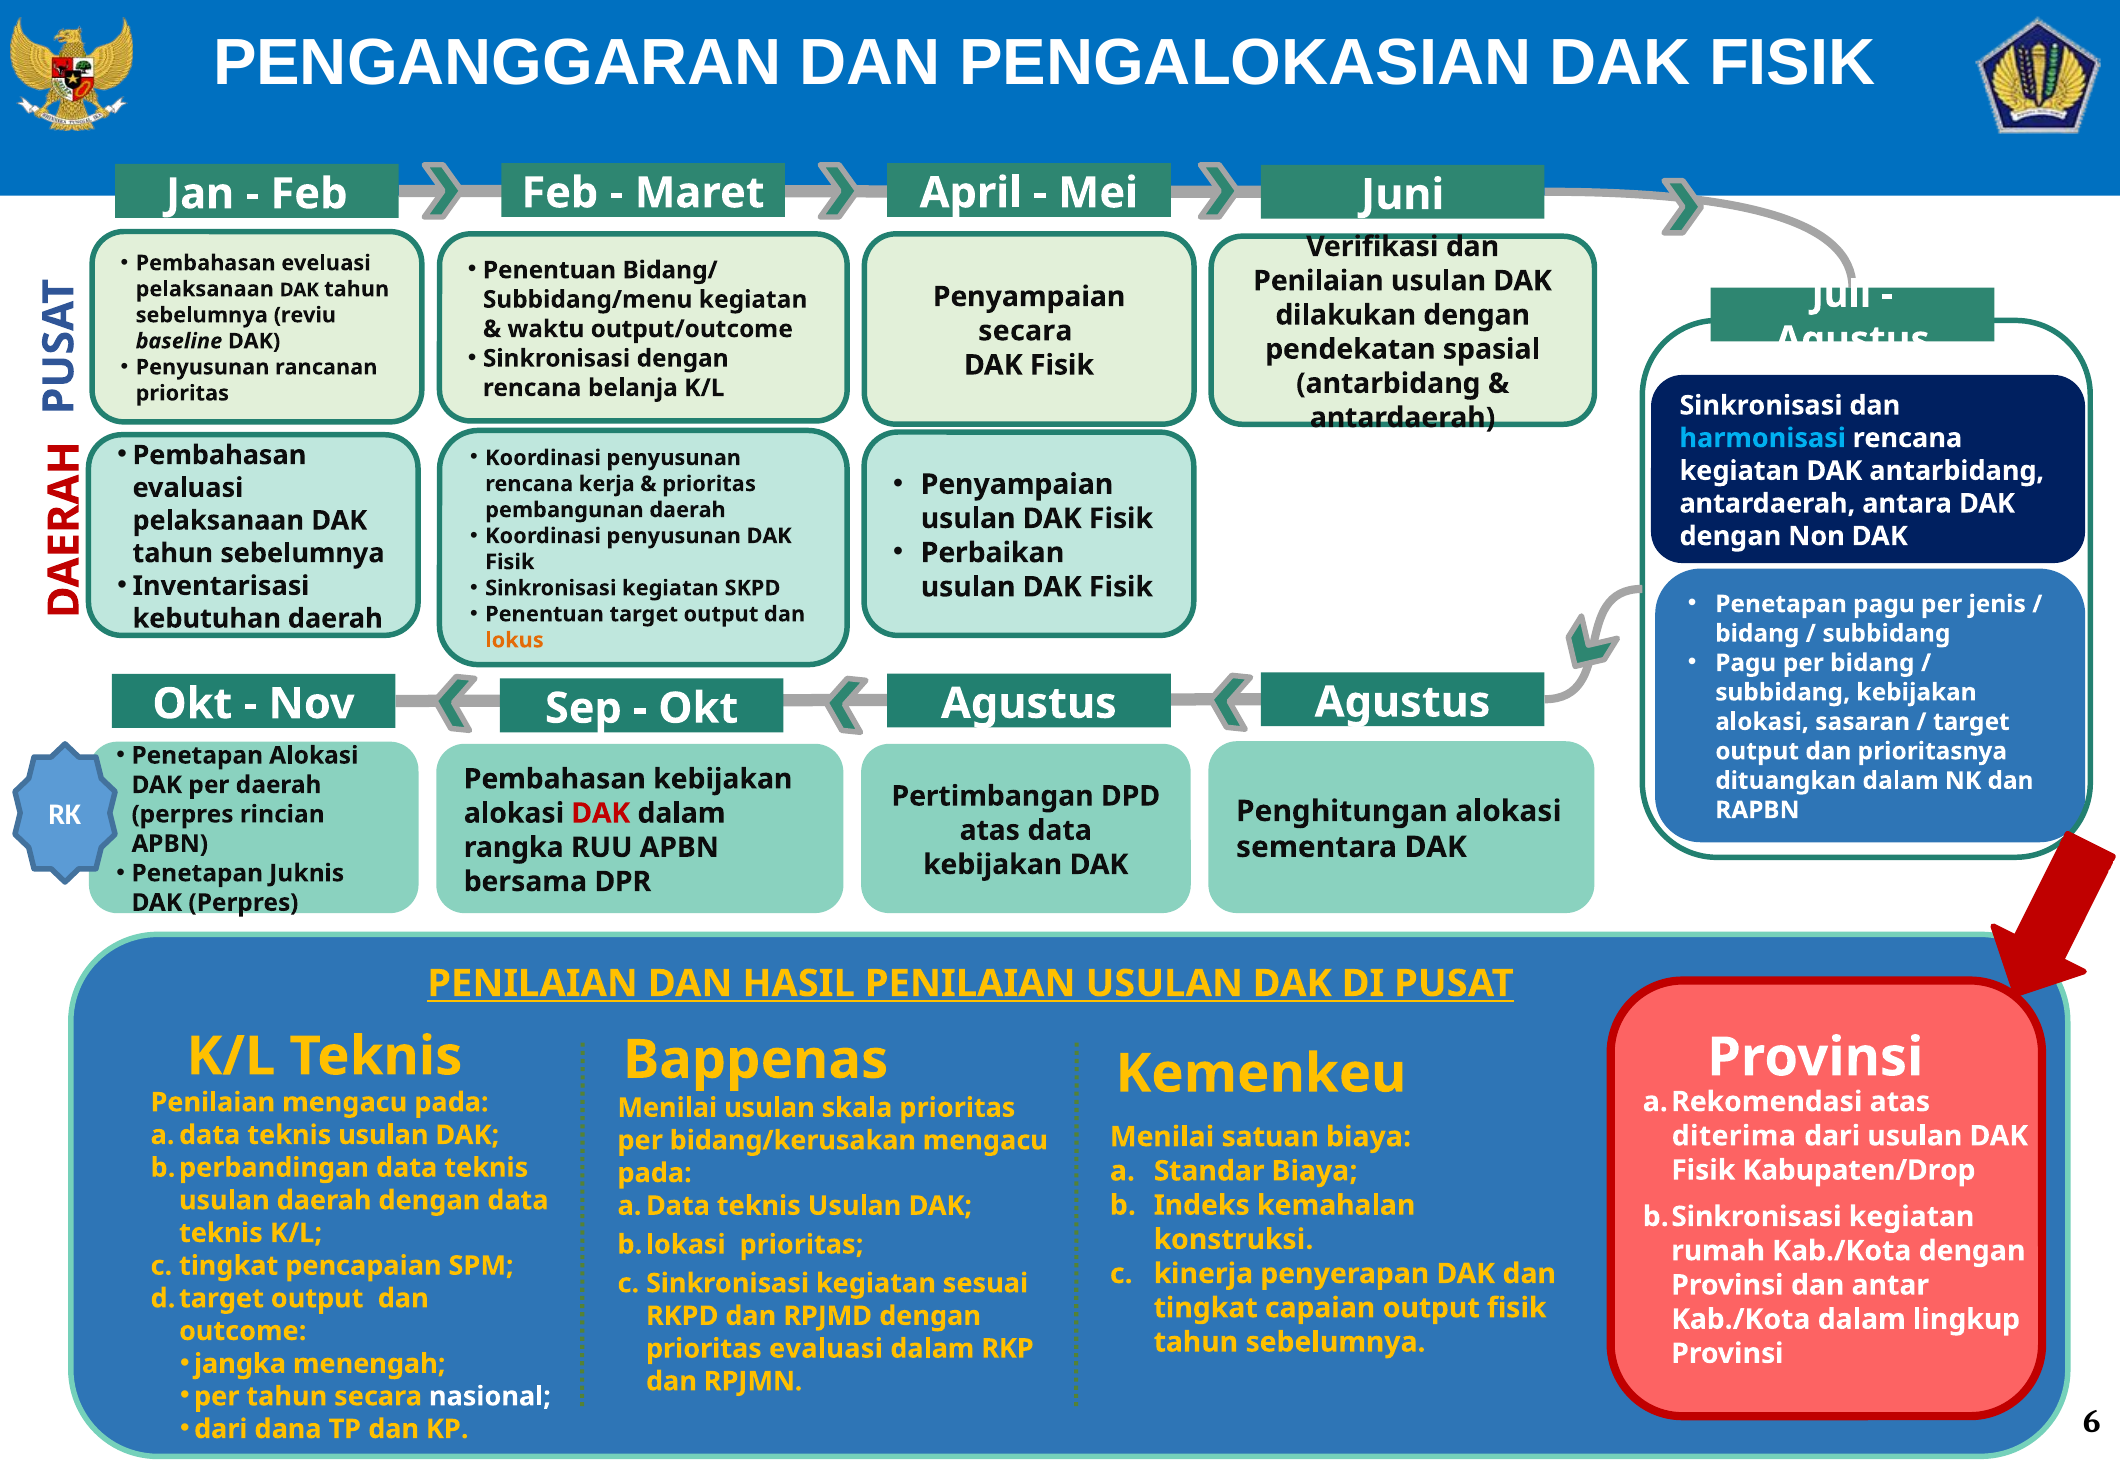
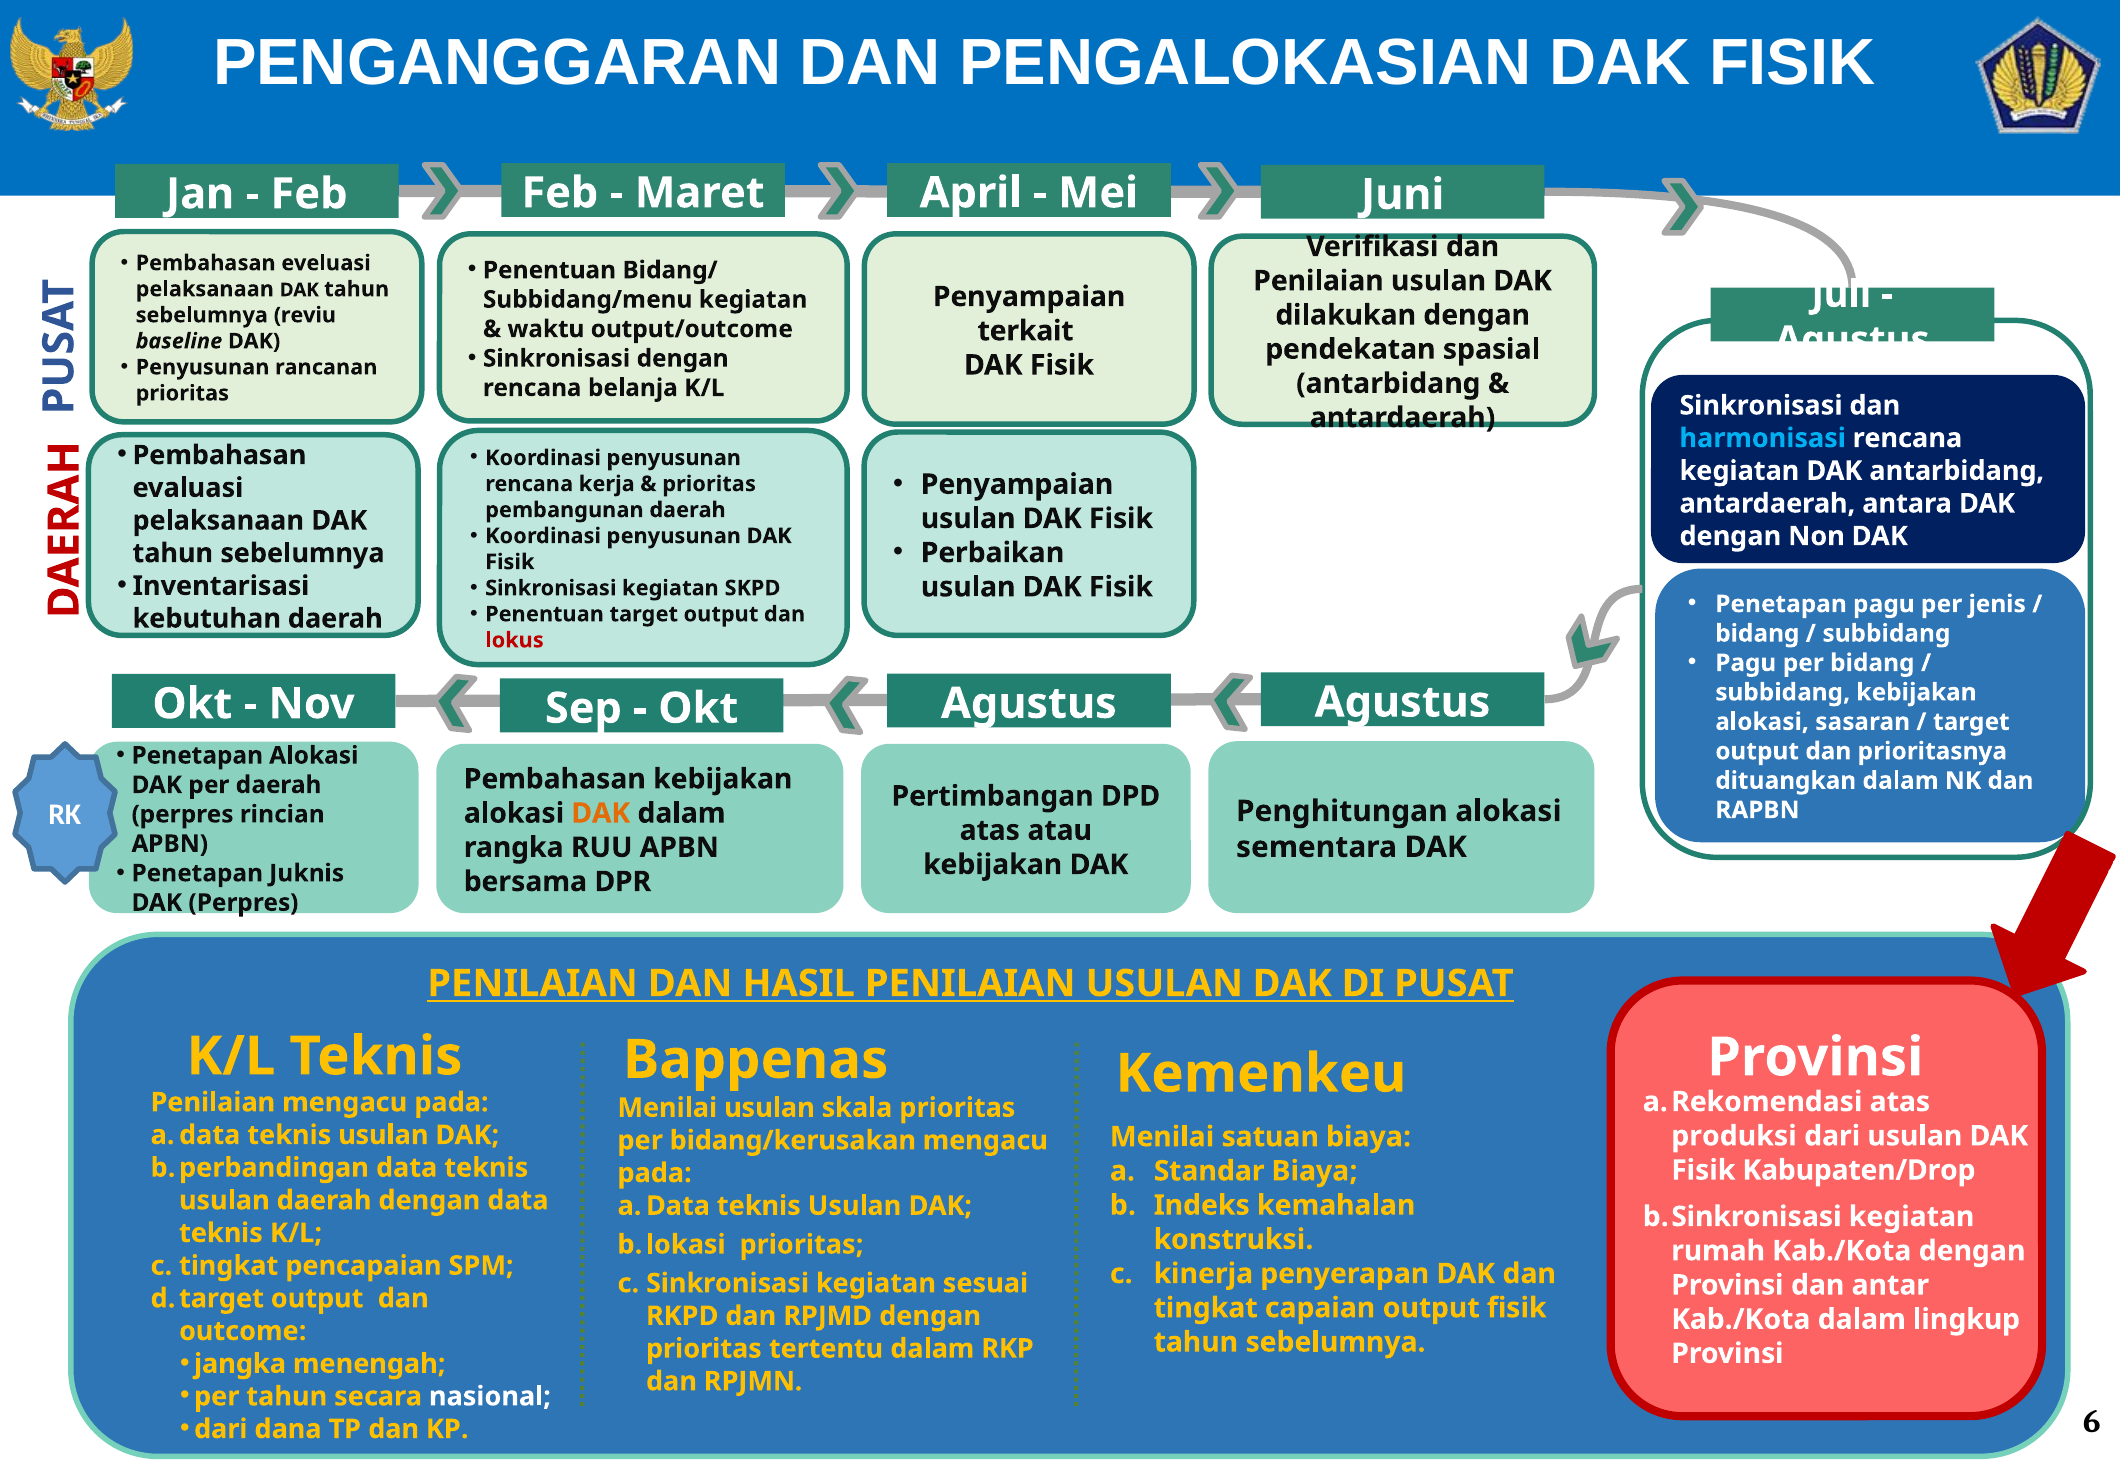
secara: secara -> terkait (1026, 331)
lokus colour: orange -> red (514, 640)
DAK colour: red -> orange (601, 813)
atas data: data -> atau (1060, 830)
diterima: diterima -> produksi (1734, 1136)
prioritas evaluasi: evaluasi -> tertentu (826, 1348)
